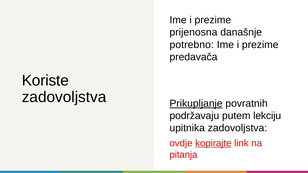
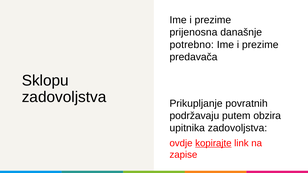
Koriste: Koriste -> Sklopu (45, 81)
Prikupljanje underline: present -> none (196, 104)
lekciju: lekciju -> obzira (267, 116)
pitanja: pitanja -> zapise (183, 155)
